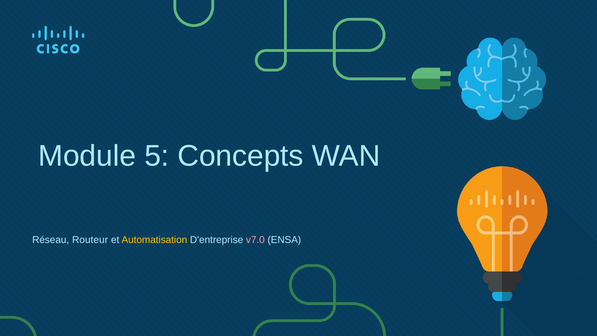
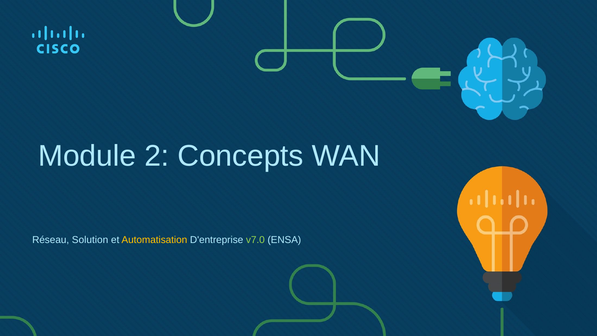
5: 5 -> 2 (157, 156)
Routeur: Routeur -> Solution (90, 240)
v7.0 colour: pink -> light green (255, 240)
